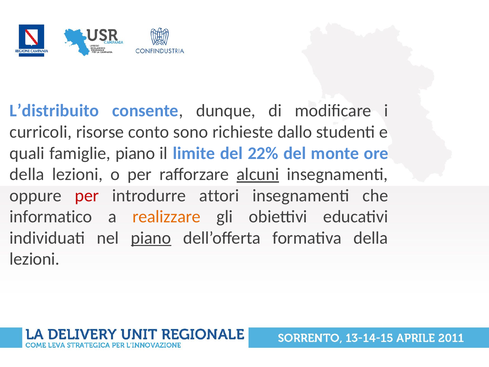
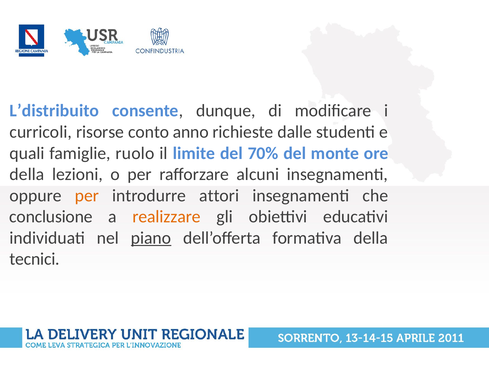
sono: sono -> anno (191, 132)
dallo: dallo -> dalle (295, 132)
famiglie piano: piano -> ruolo (135, 153)
22%: 22% -> 70% (263, 153)
alcuni underline: present -> none (258, 174)
per colour: red -> orange (87, 195)
informatico: informatico -> conclusione (51, 217)
lezioni: lezioni -> tecnici (35, 259)
